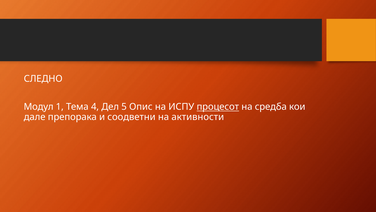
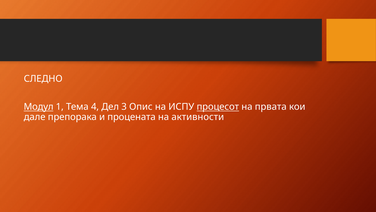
Модул underline: none -> present (39, 107)
5: 5 -> 3 (124, 107)
средба: средба -> првата (271, 107)
соодветни: соодветни -> процената (132, 117)
